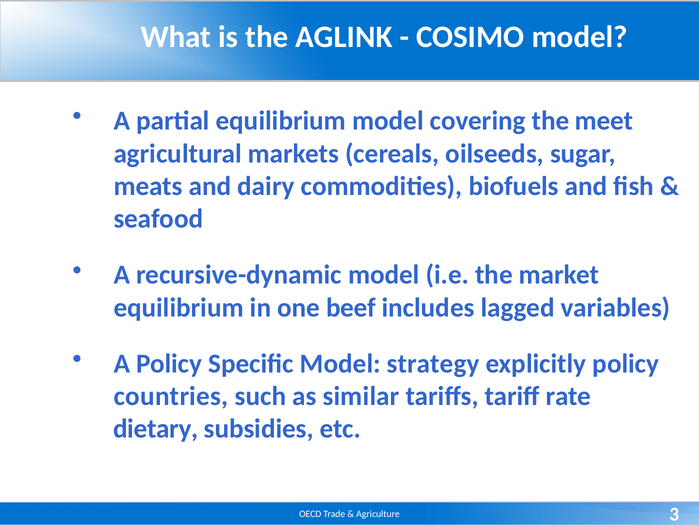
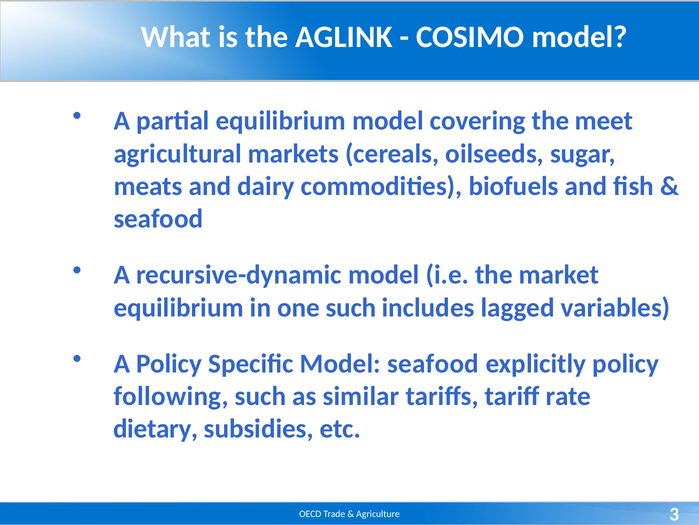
one beef: beef -> such (351, 307)
Model strategy: strategy -> seafood (433, 363)
countries: countries -> following (171, 396)
